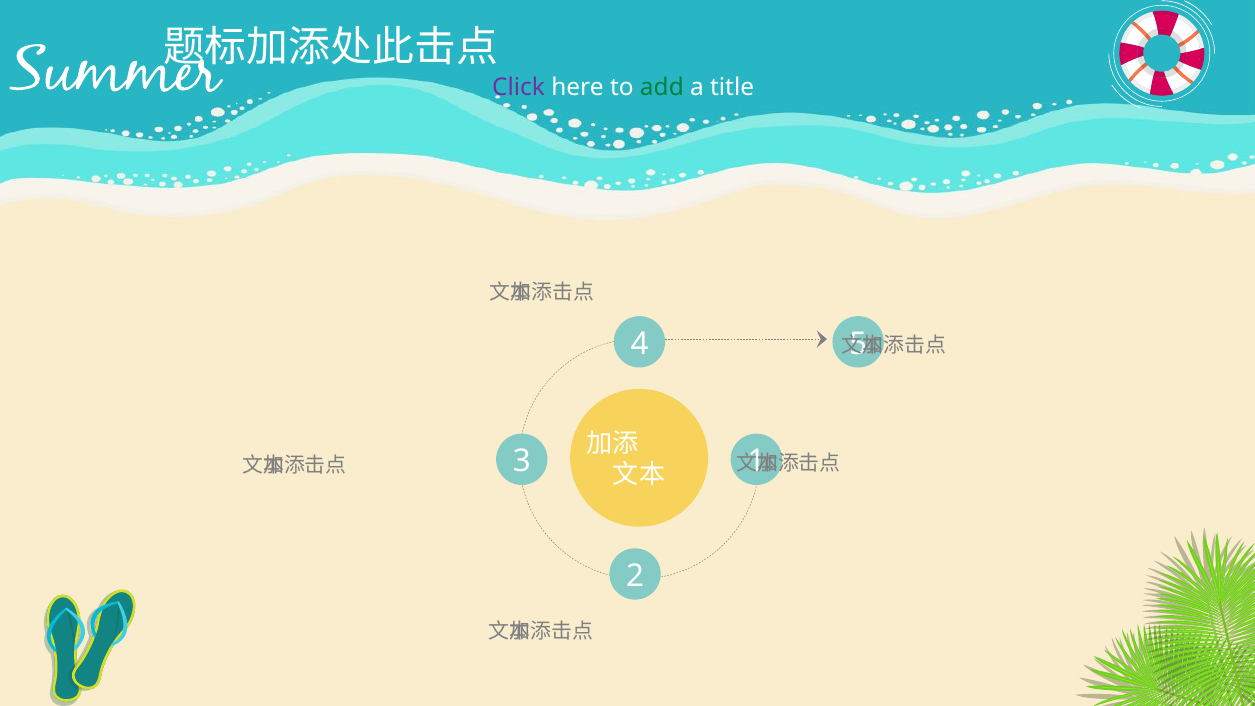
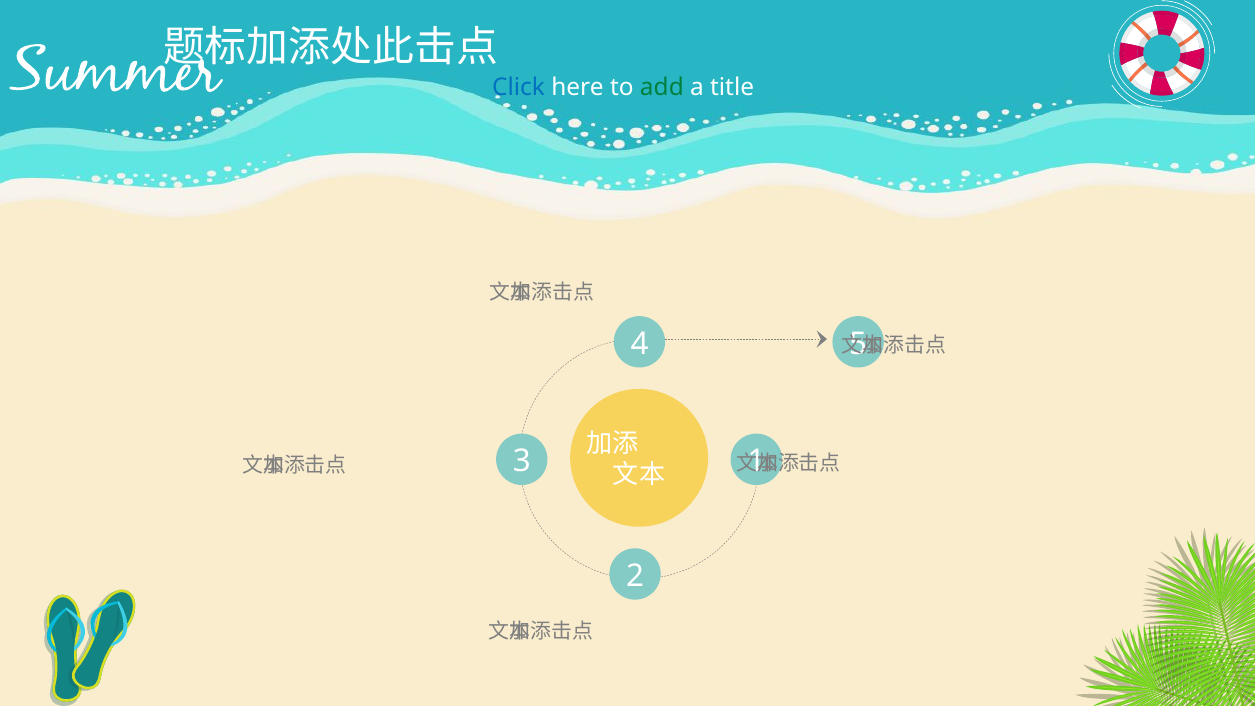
Click colour: purple -> blue (519, 88)
